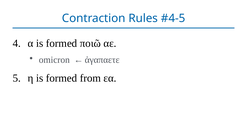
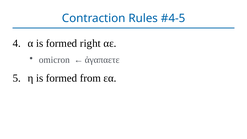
ποιῶ: ποιῶ -> right (90, 43)
